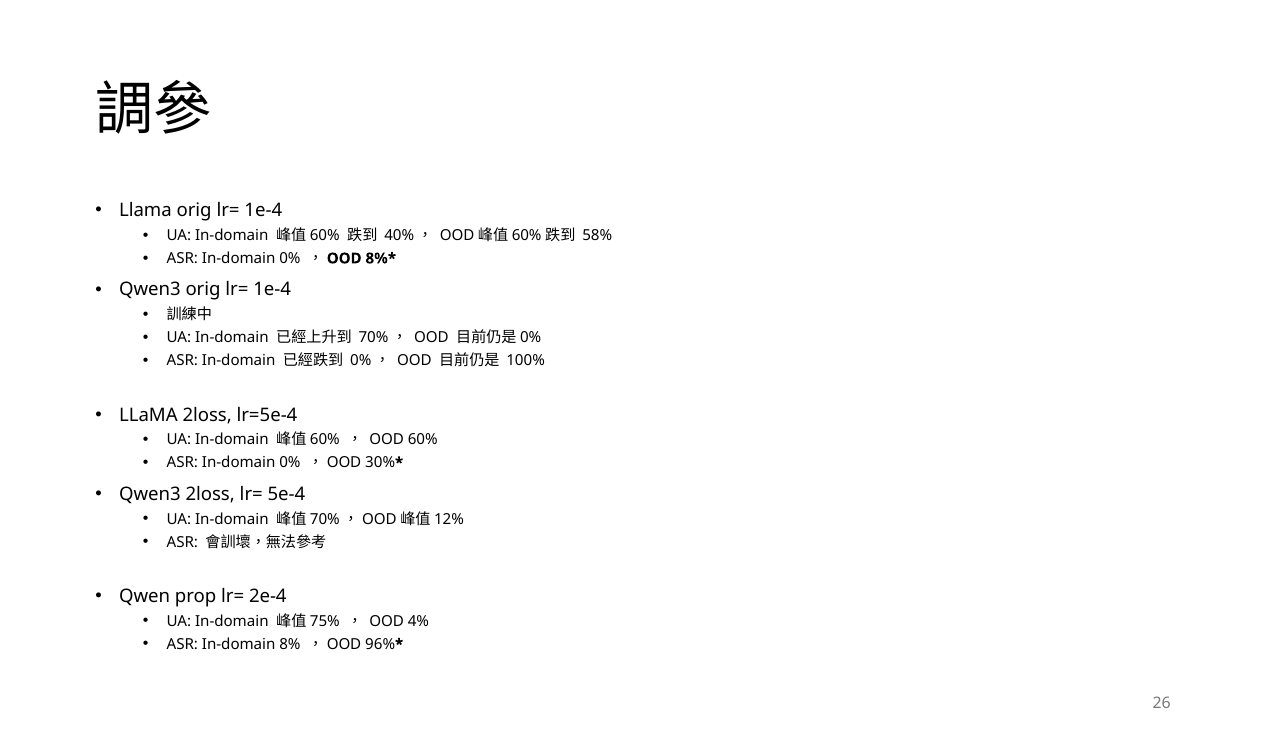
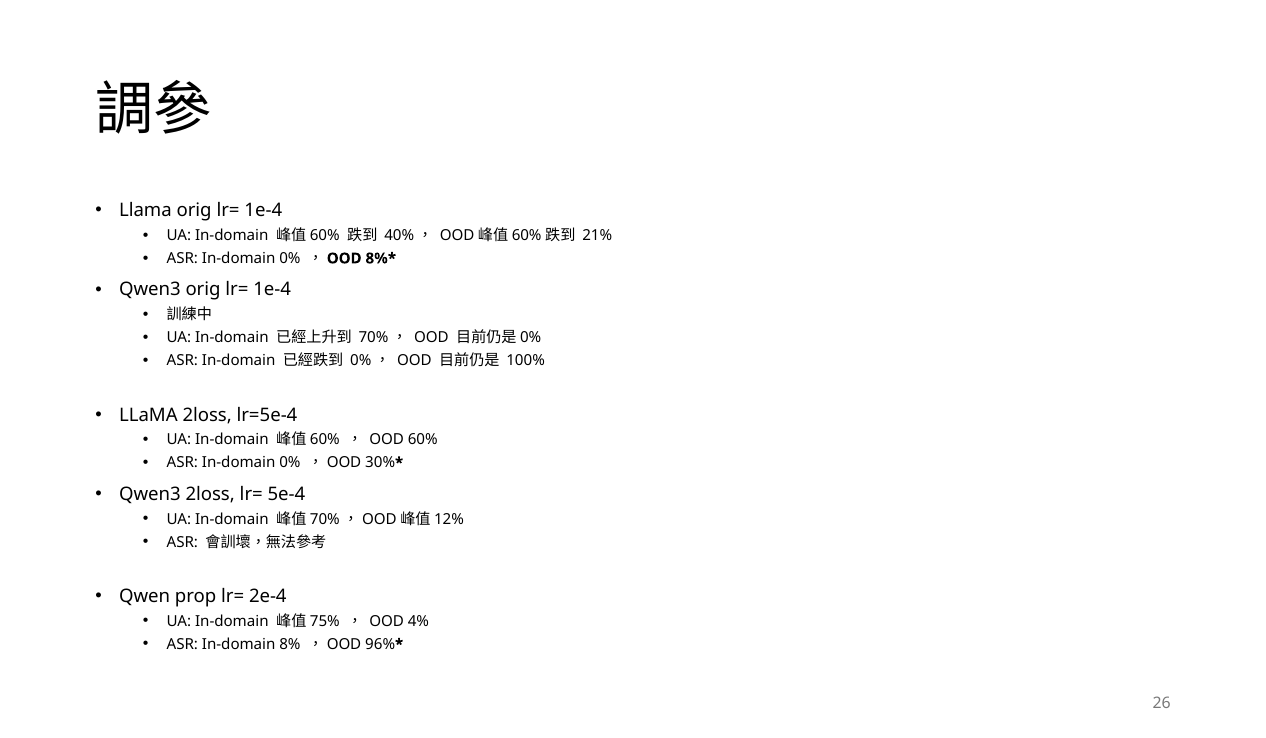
58%: 58% -> 21% (597, 235)
